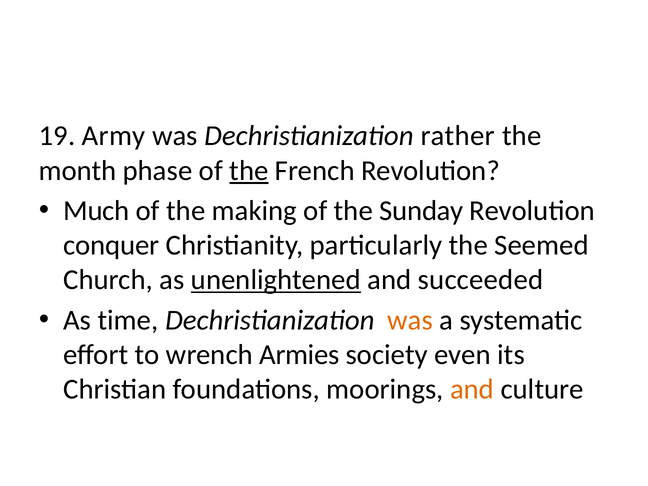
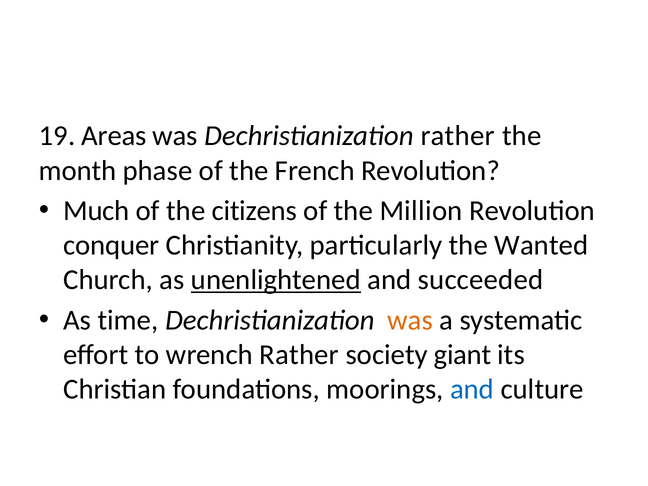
Army: Army -> Areas (114, 136)
the underline: present -> none (249, 171)
making: making -> citizens (254, 211)
Sunday: Sunday -> Million (421, 211)
Seemed: Seemed -> Wanted (541, 245)
wrench Armies: Armies -> Rather (299, 355)
even: even -> giant (463, 355)
and colour: orange -> blue (472, 389)
